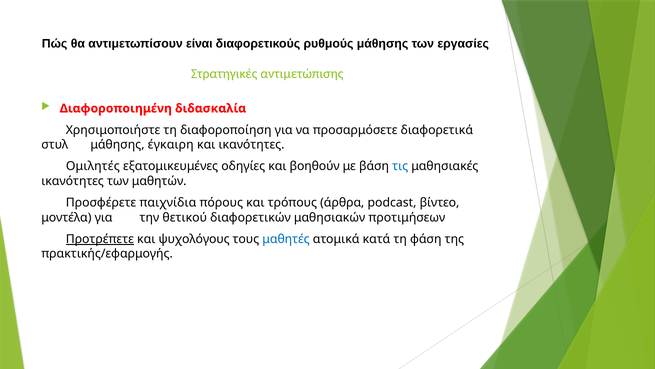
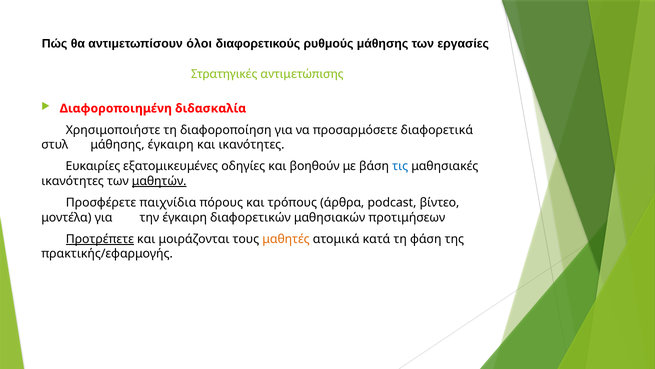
είναι: είναι -> όλοι (199, 43)
Ομιλητές: Ομιλητές -> Ευκαιρίες (93, 166)
μαθητών underline: none -> present (159, 181)
την θετικού: θετικού -> έγκαιρη (185, 217)
ψυχολόγους: ψυχολόγους -> μοιράζονται (194, 239)
μαθητές colour: blue -> orange (286, 239)
